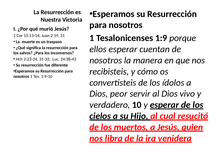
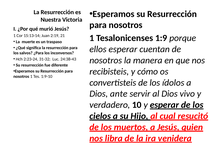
peor: peor -> ante (119, 94)
